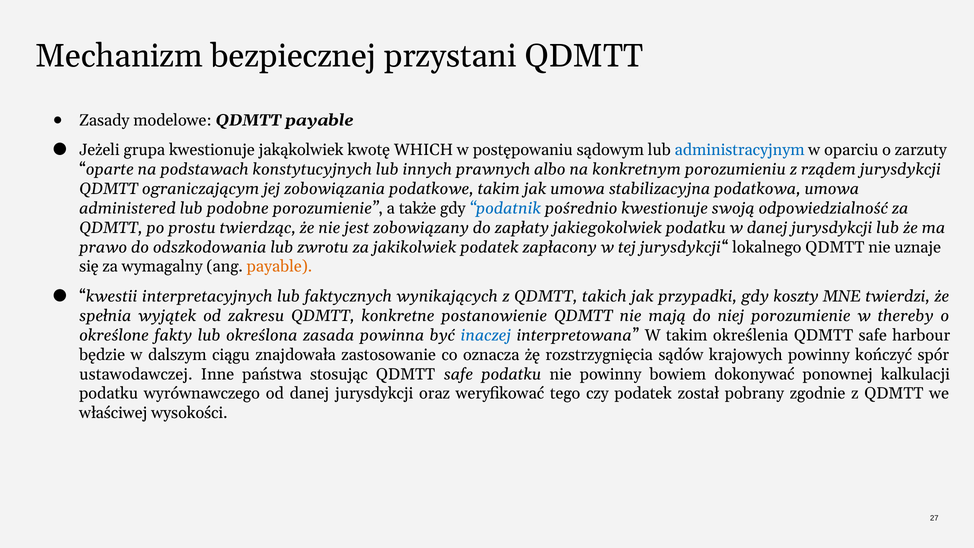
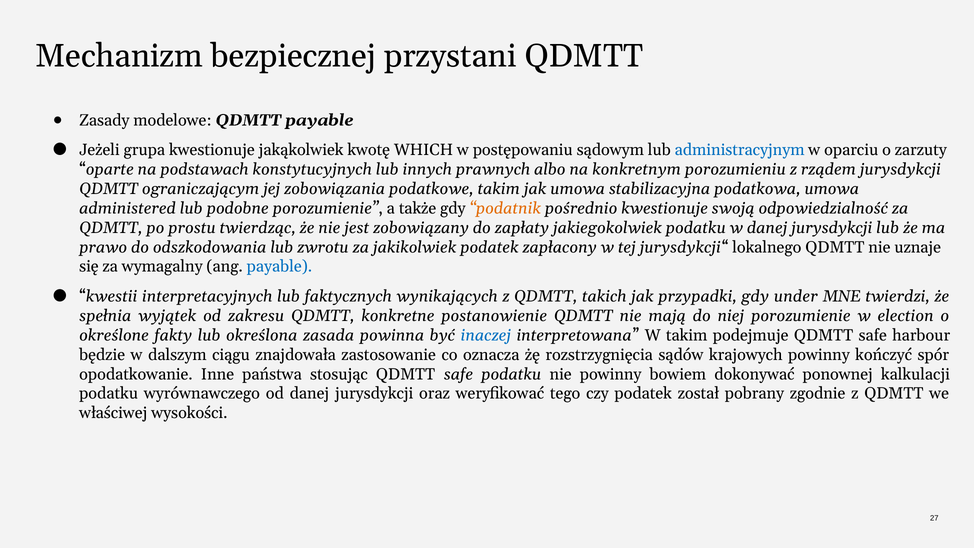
podatnik colour: blue -> orange (505, 208)
payable colour: orange -> blue (279, 267)
koszty: koszty -> under (796, 296)
thereby: thereby -> election (906, 316)
określenia: określenia -> podejmuje (751, 335)
ustawodawczej: ustawodawczej -> opodatkowanie (136, 374)
